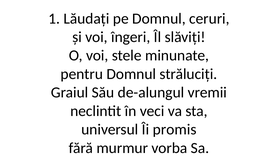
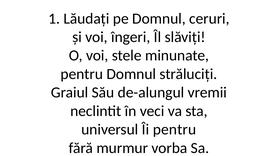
Îi promis: promis -> pentru (175, 130)
